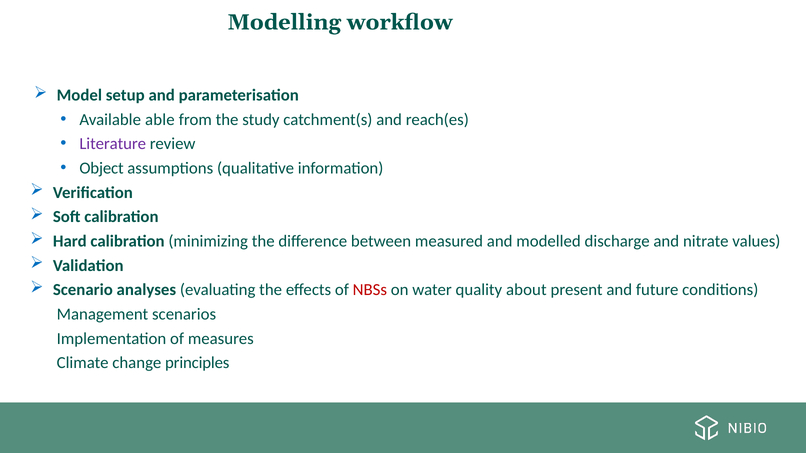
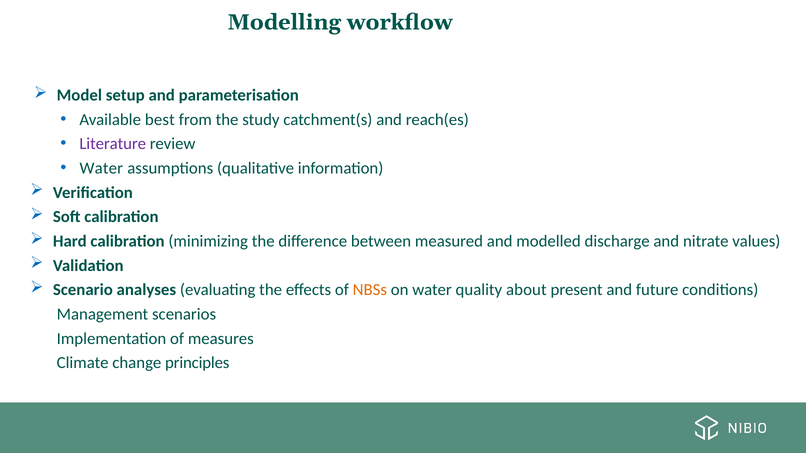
able: able -> best (160, 120)
Object: Object -> Water (101, 168)
NBSs colour: red -> orange (370, 290)
